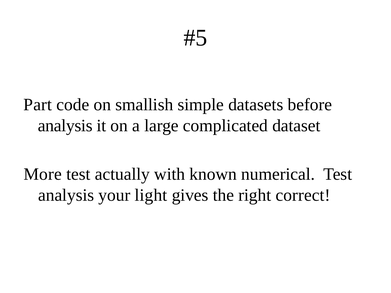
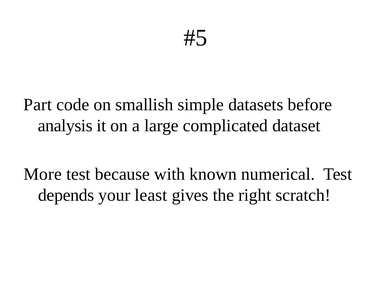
actually: actually -> because (122, 174)
analysis: analysis -> depends (66, 195)
light: light -> least (151, 195)
correct: correct -> scratch (303, 195)
